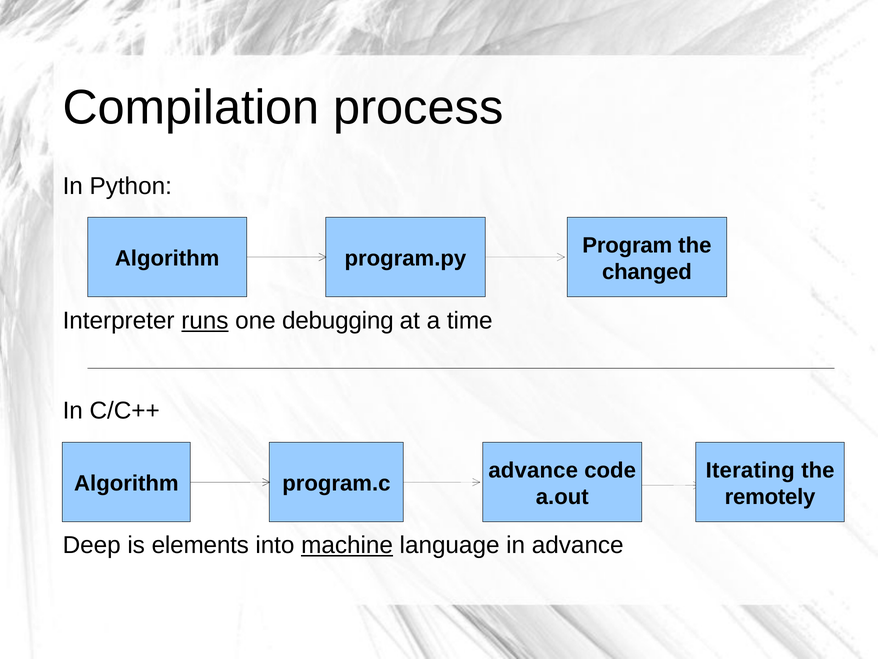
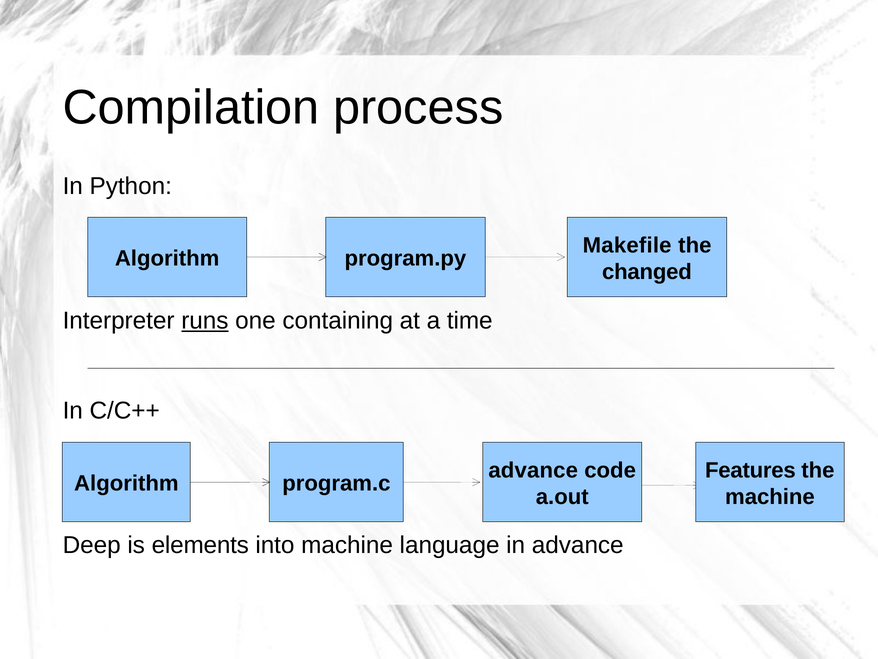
Program: Program -> Makefile (627, 245)
debugging: debugging -> containing (338, 321)
Iterating: Iterating -> Features (750, 470)
remotely: remotely -> machine (770, 497)
machine underline: present -> none (347, 545)
